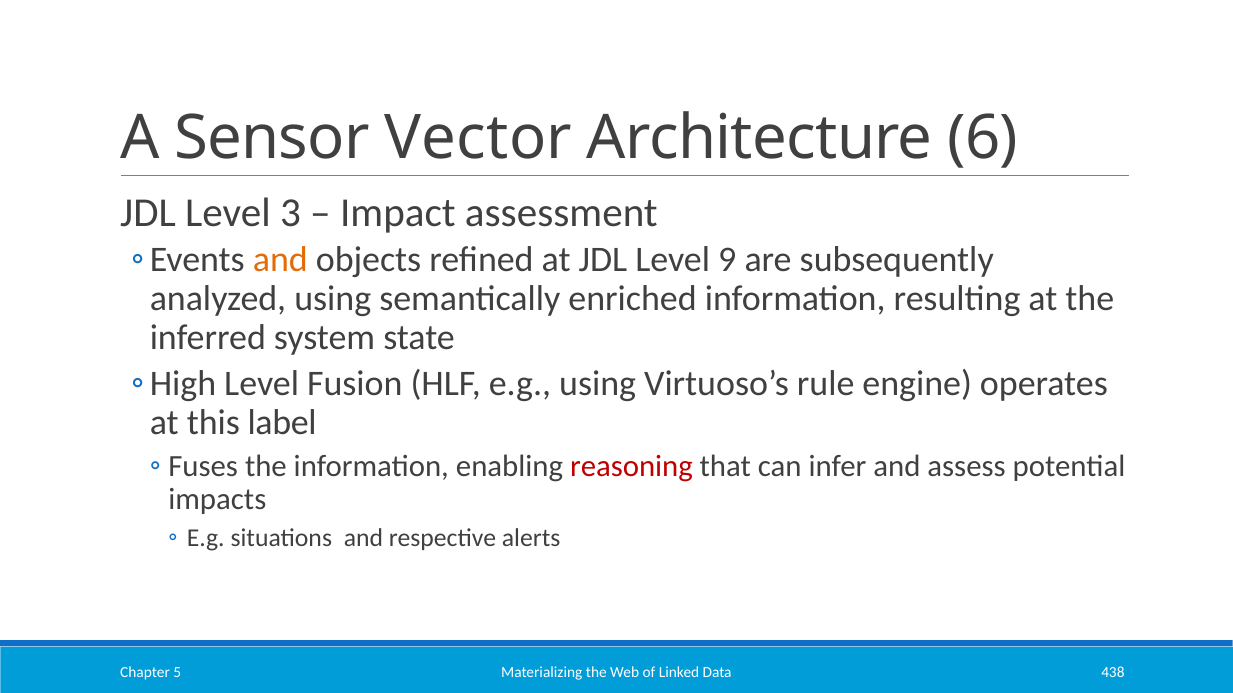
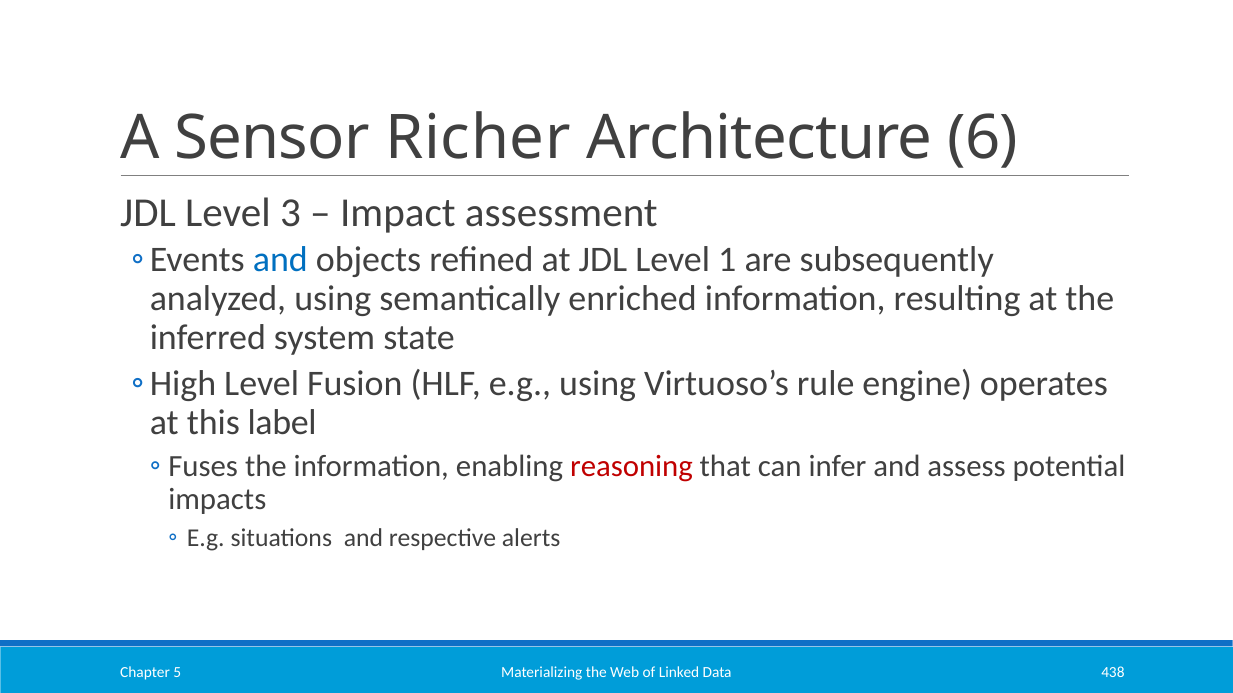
Vector: Vector -> Richer (478, 138)
and colour: orange -> blue (280, 260)
9: 9 -> 1 (727, 260)
